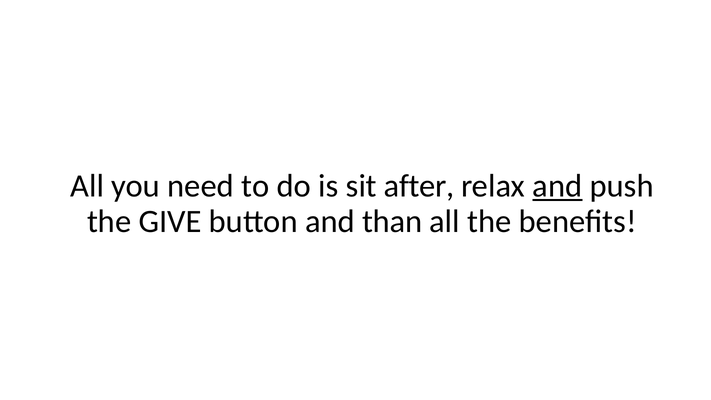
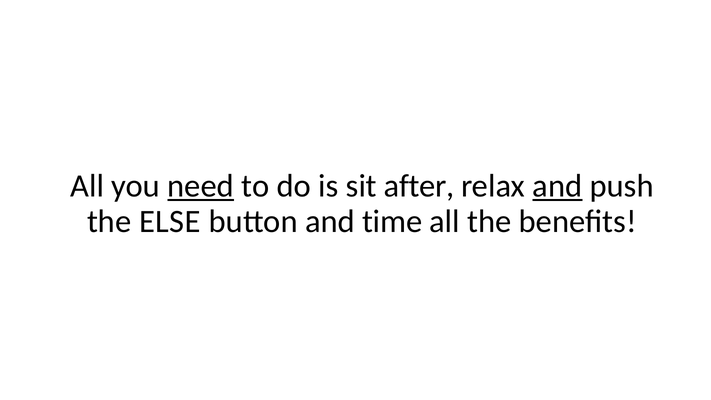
need underline: none -> present (201, 186)
GIVE: GIVE -> ELSE (170, 221)
than: than -> time (392, 221)
